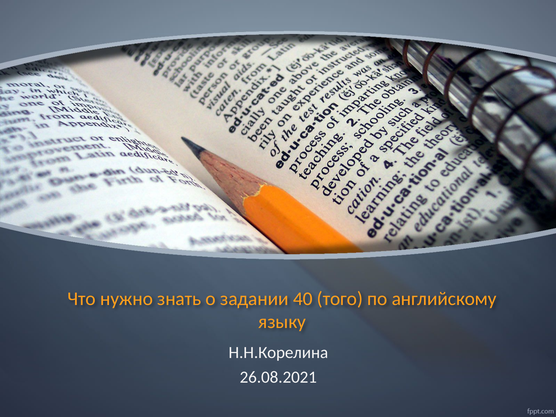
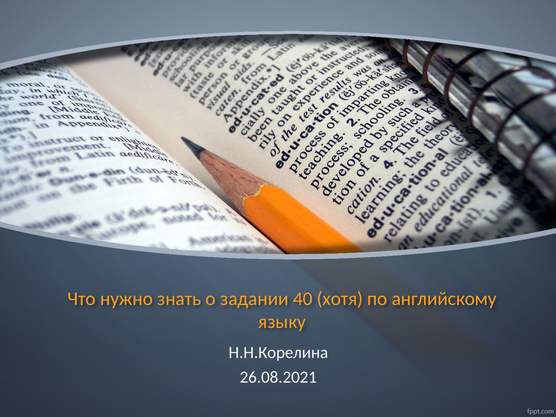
того: того -> хотя (340, 299)
